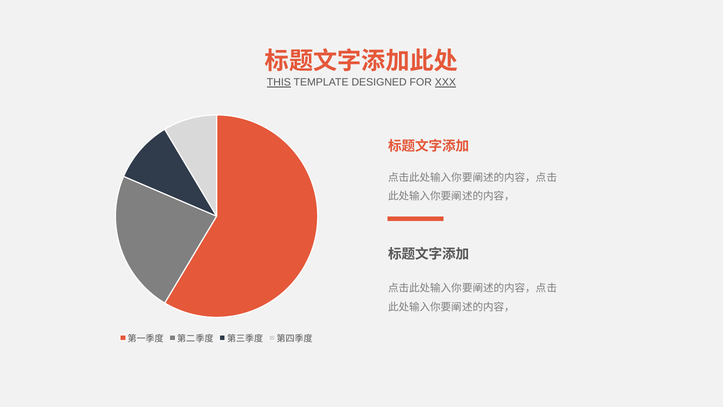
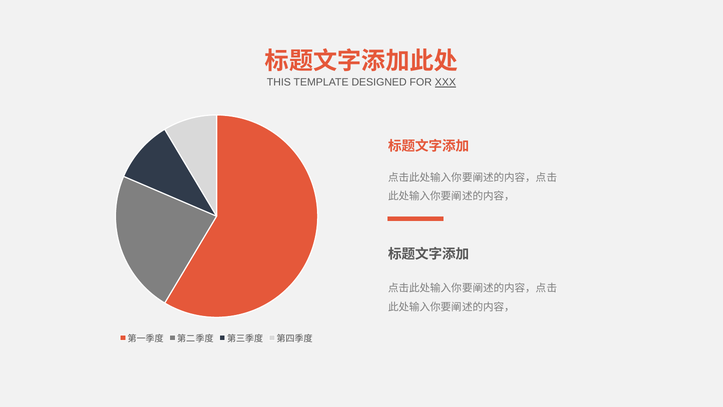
THIS underline: present -> none (279, 82)
